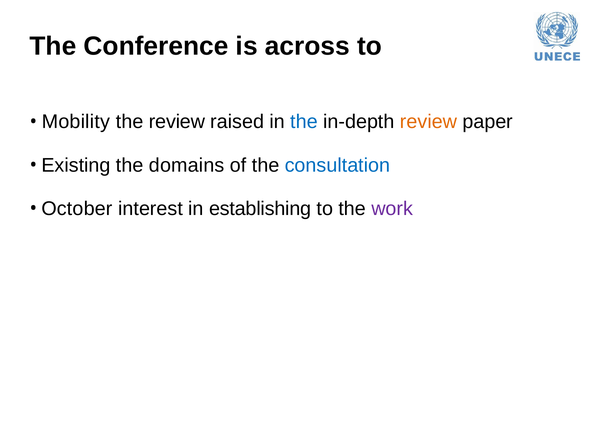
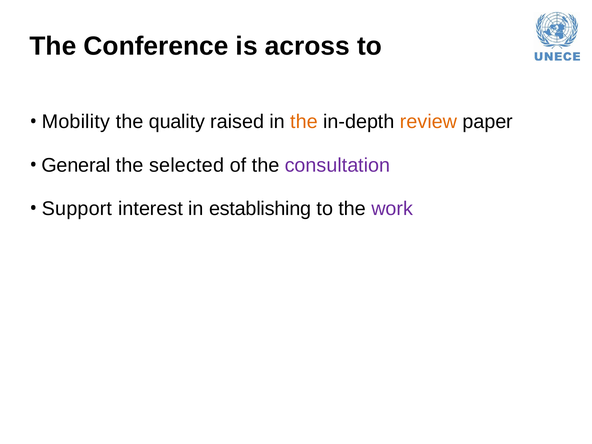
the review: review -> quality (177, 122)
the colour: blue -> orange (304, 122)
Existing: Existing -> General (76, 165)
domains: domains -> selected (187, 165)
consultation colour: blue -> purple (337, 165)
October: October -> Support (77, 209)
